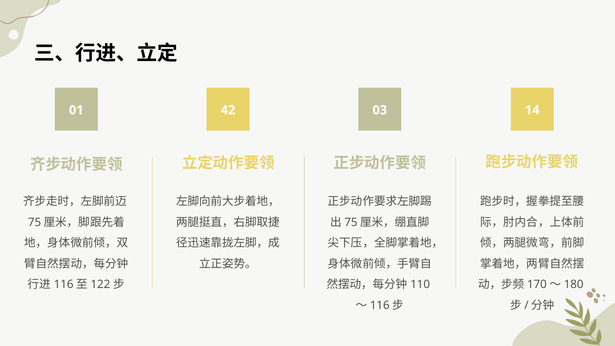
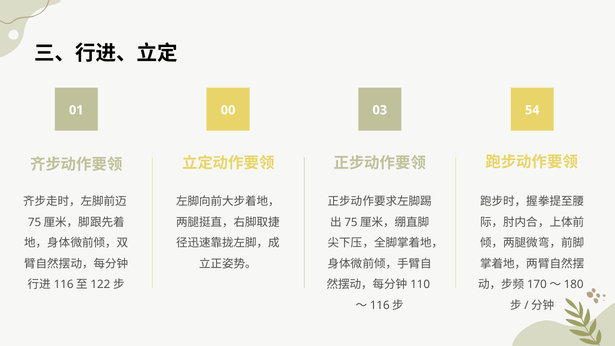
42: 42 -> 00 (228, 110)
14: 14 -> 54 (532, 110)
